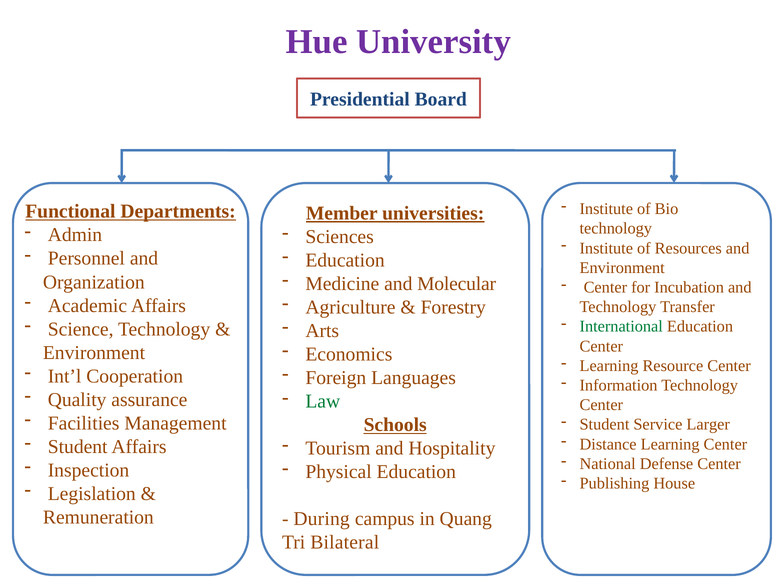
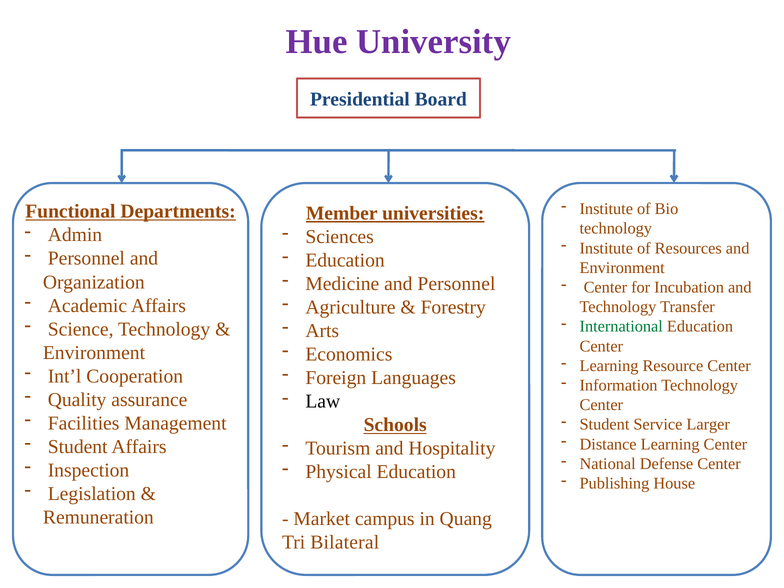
and Molecular: Molecular -> Personnel (456, 284)
Law colour: green -> black (323, 401)
During: During -> Market (322, 519)
